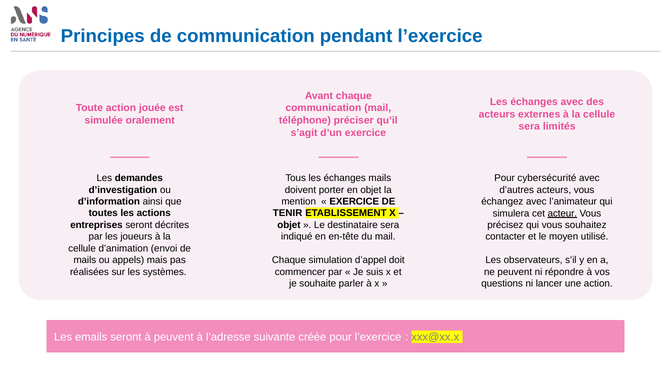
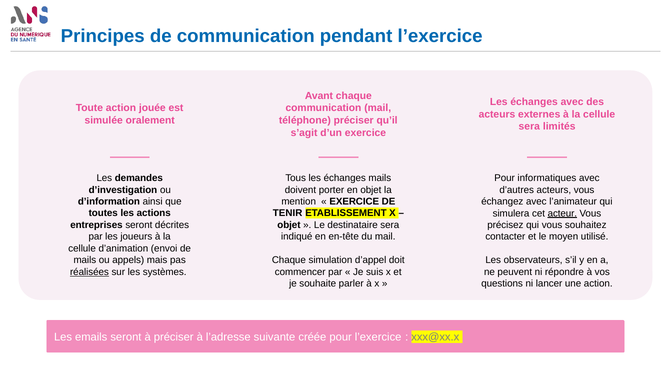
cybersécurité: cybersécurité -> informatiques (547, 178)
réalisées underline: none -> present (89, 272)
à peuvent: peuvent -> préciser (174, 337)
